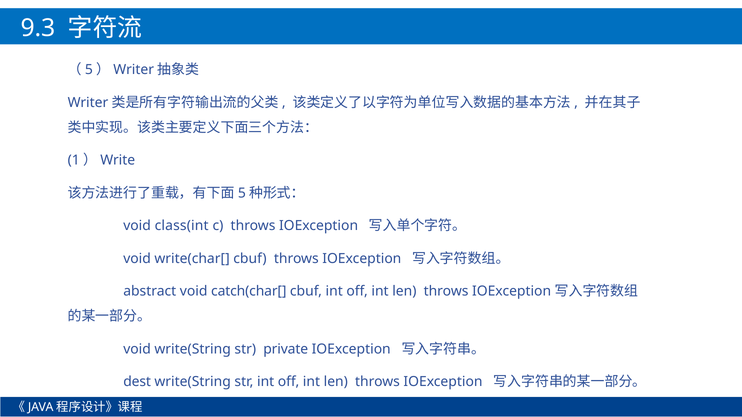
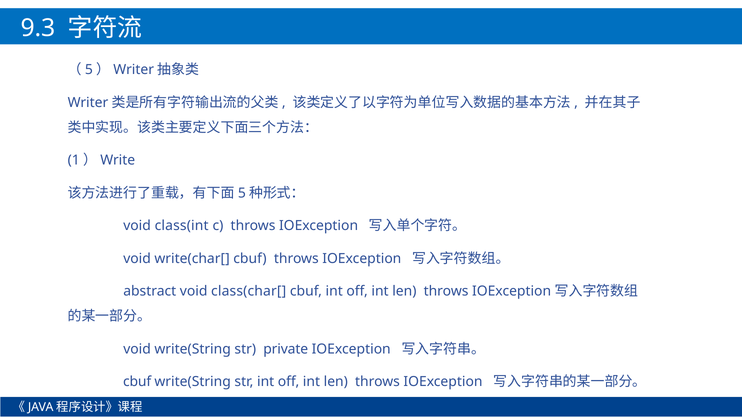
catch(char[: catch(char[ -> class(char[ (249, 292)
dest: dest -> cbuf (137, 382)
